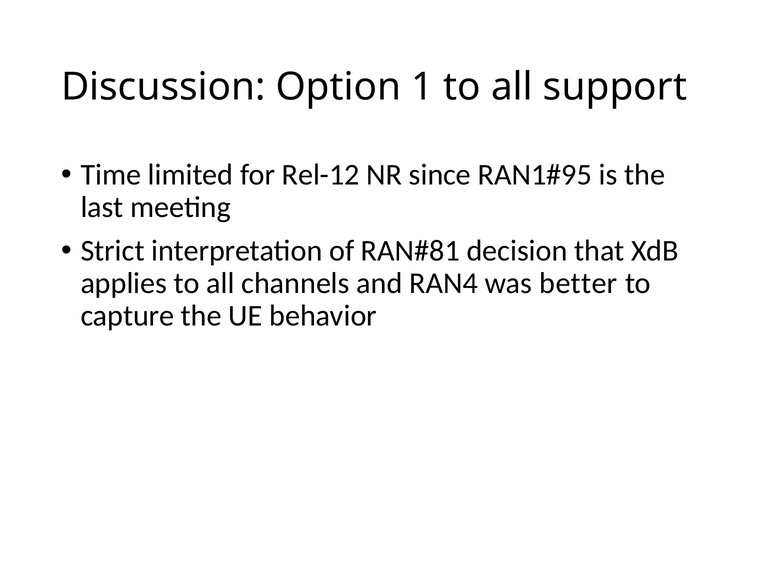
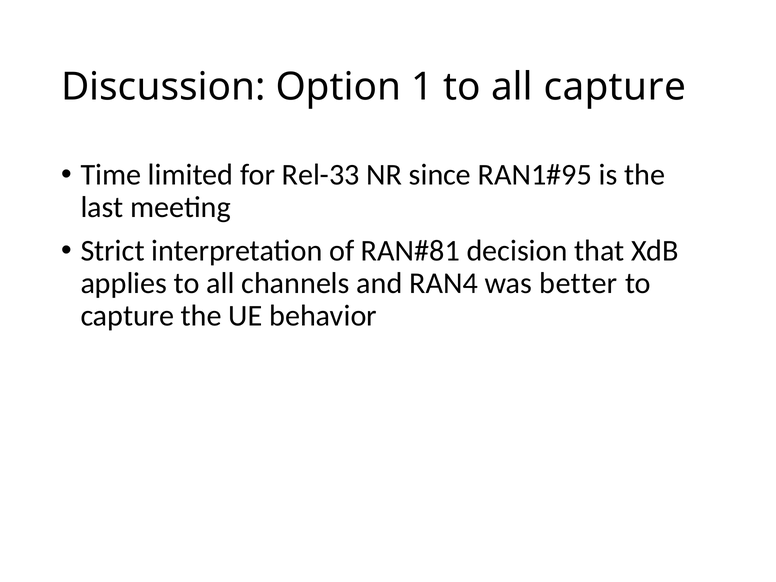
all support: support -> capture (615, 87)
Rel-12: Rel-12 -> Rel-33 (321, 175)
